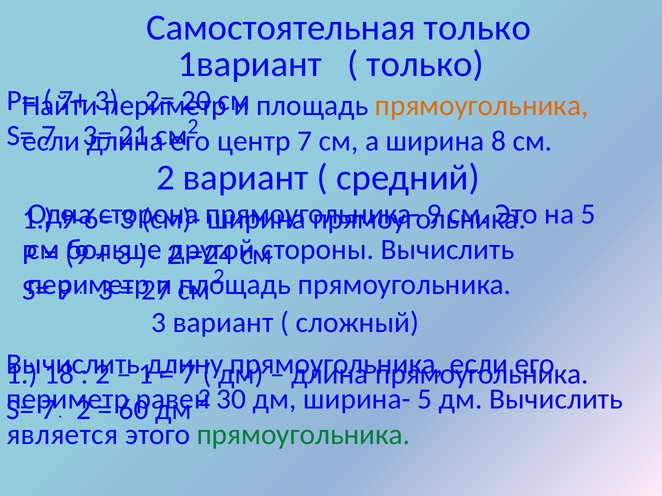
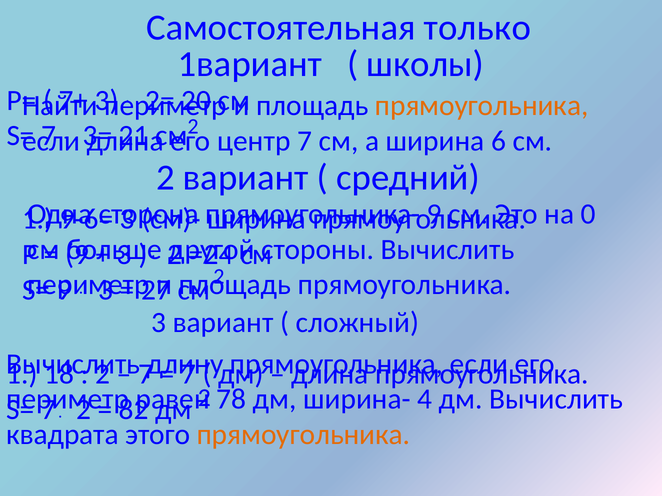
только: только -> школы (425, 64)
8: 8 -> 6 (499, 141)
на 5: 5 -> 0 (588, 214)
1: 1 -> 7 (146, 375)
30: 30 -> 78 (231, 400)
ширина- 5: 5 -> 4 (425, 400)
60: 60 -> 82 (134, 410)
является: является -> квадрата (63, 435)
прямоугольника colour: green -> orange (303, 435)
